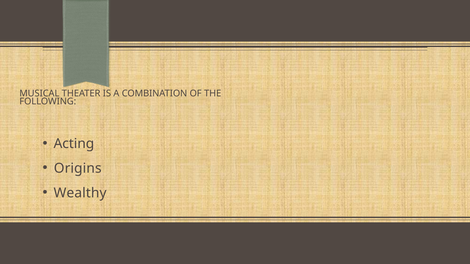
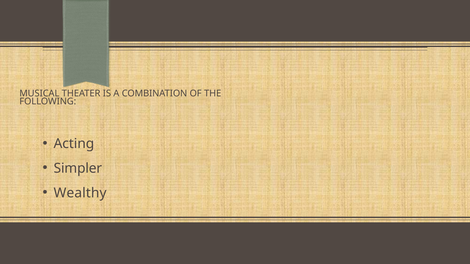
Origins: Origins -> Simpler (78, 168)
